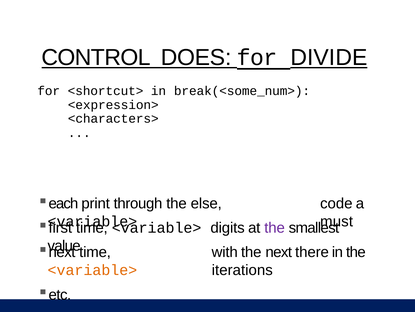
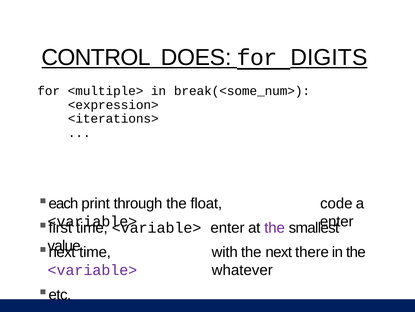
DIVIDE: DIVIDE -> DIGITS (329, 57)
<shortcut>: <shortcut> -> <multiple> (106, 91)
<characters>: <characters> -> <iterations> (113, 118)
else: else -> float (206, 203)
must: must -> enter (337, 221)
<variable> digits: digits -> enter (228, 227)
iterations: iterations -> whatever (242, 270)
<variable> colour: orange -> purple (92, 270)
